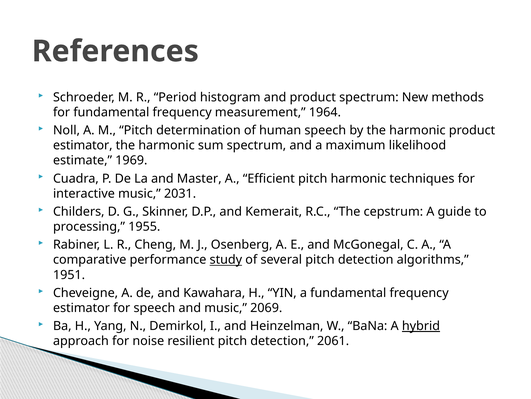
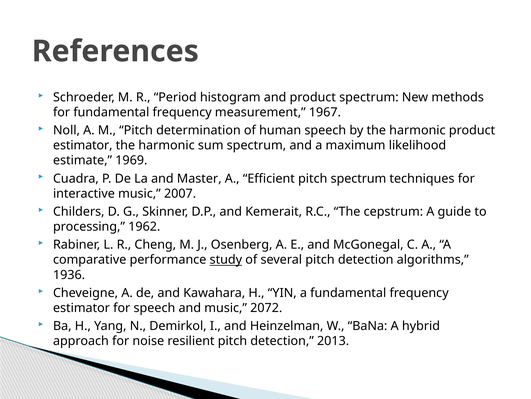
1964: 1964 -> 1967 (325, 112)
pitch harmonic: harmonic -> spectrum (358, 178)
2031: 2031 -> 2007 (180, 193)
1955: 1955 -> 1962 (144, 226)
1951: 1951 -> 1936 (69, 274)
2069: 2069 -> 2072 (266, 307)
hybrid underline: present -> none (421, 325)
2061: 2061 -> 2013 (333, 341)
